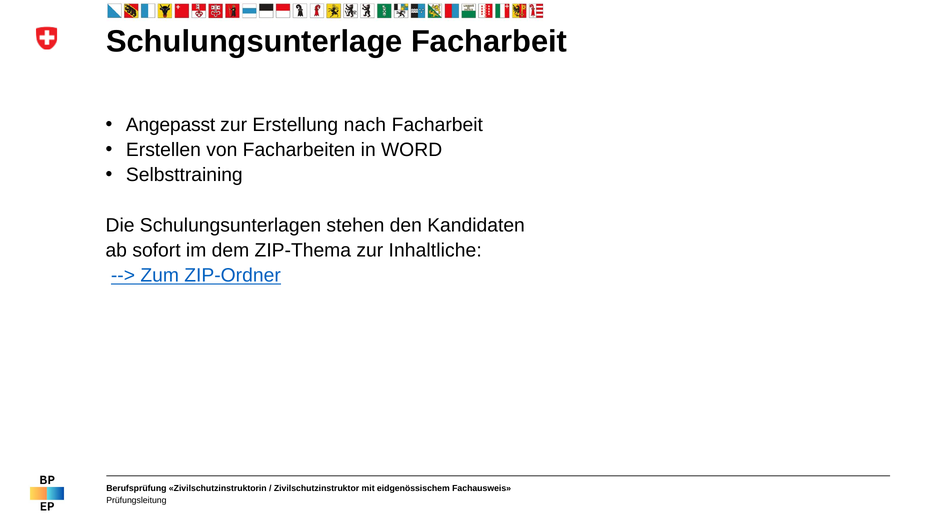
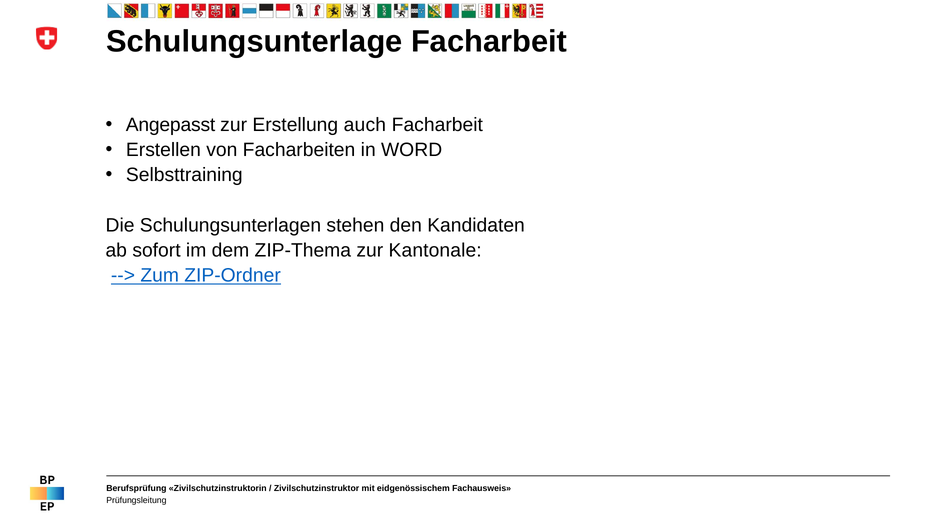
nach: nach -> auch (365, 125)
Inhaltliche: Inhaltliche -> Kantonale (435, 250)
